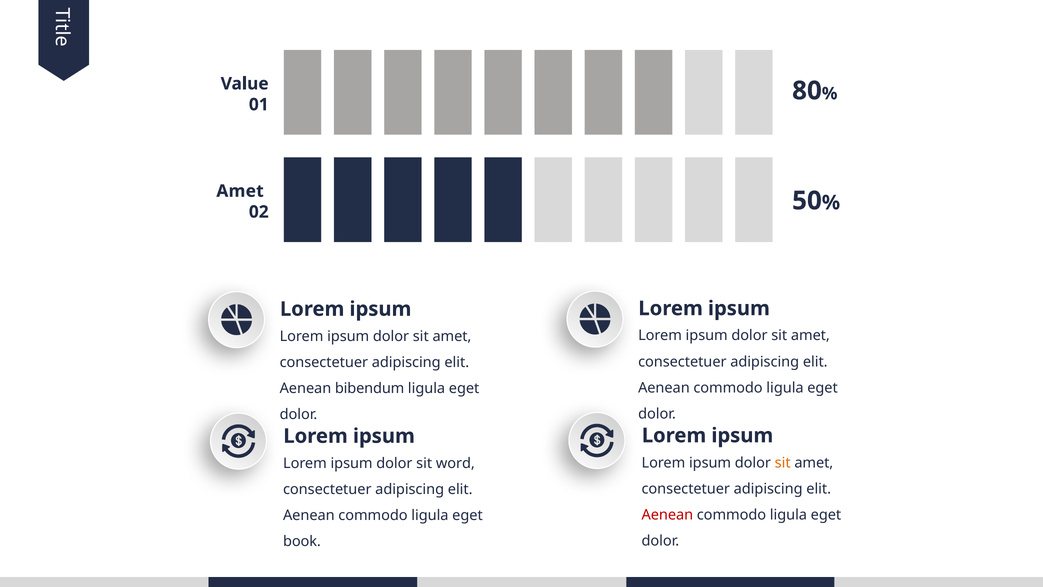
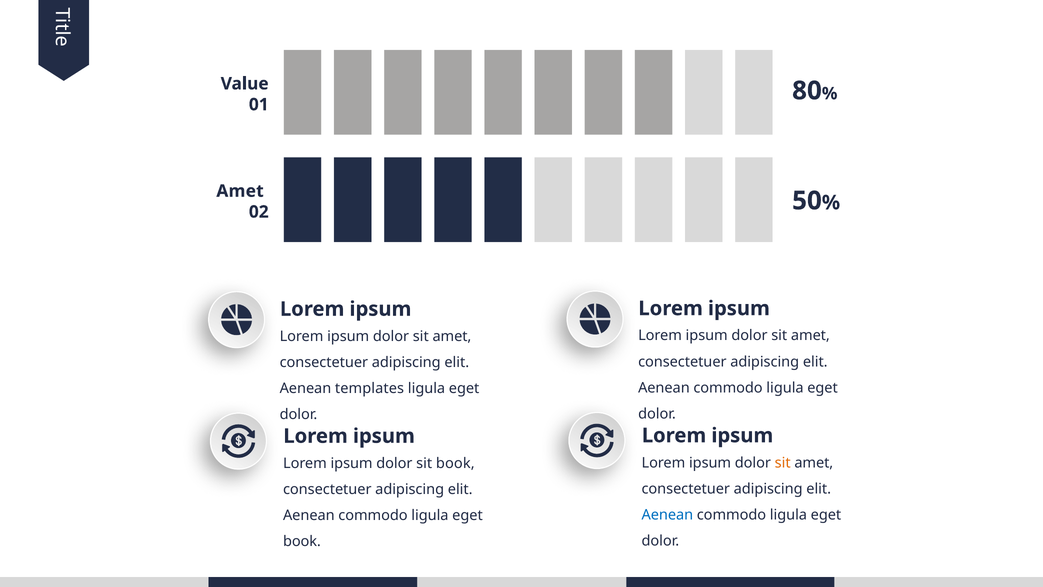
bibendum: bibendum -> templates (370, 388)
sit word: word -> book (455, 463)
Aenean colour: red -> blue (667, 515)
